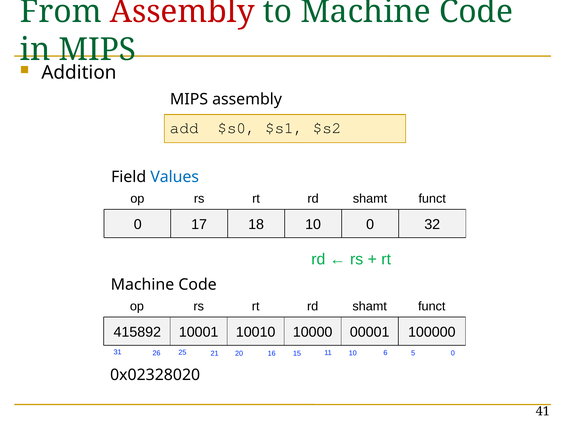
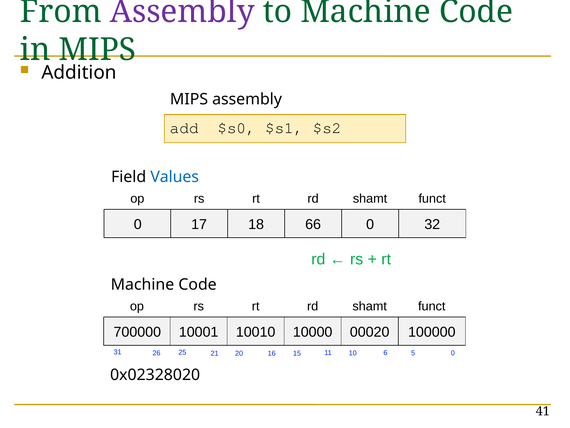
Assembly colour: red -> purple (182, 12)
18 10: 10 -> 66 (313, 224)
415892: 415892 -> 700000 (137, 332)
00001: 00001 -> 00020 (370, 332)
